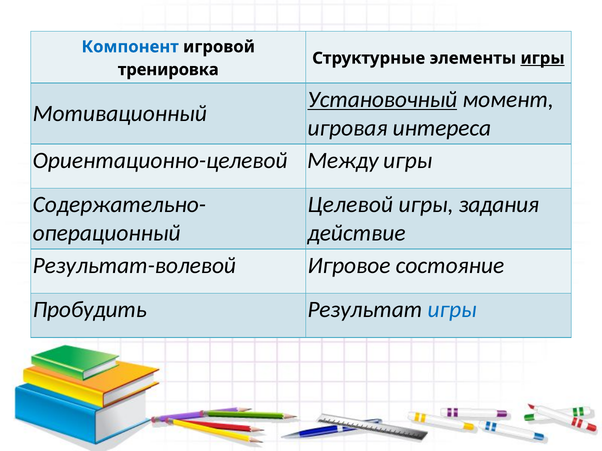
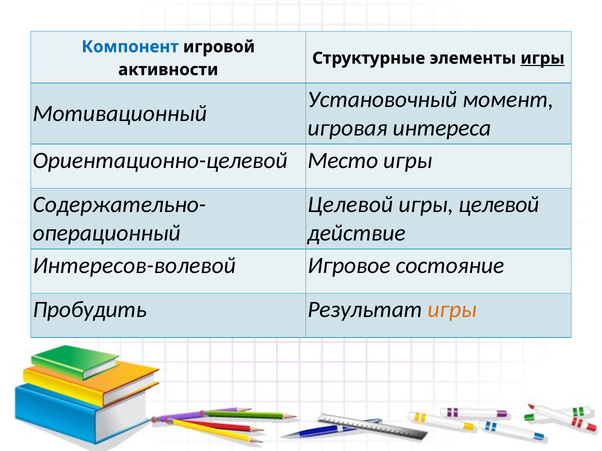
тренировка: тренировка -> активности (168, 70)
Установочный underline: present -> none (382, 100)
Между: Между -> Место (343, 161)
игры задания: задания -> целевой (499, 205)
Результат-волевой: Результат-волевой -> Интересов-волевой (134, 266)
игры colour: blue -> orange (452, 310)
